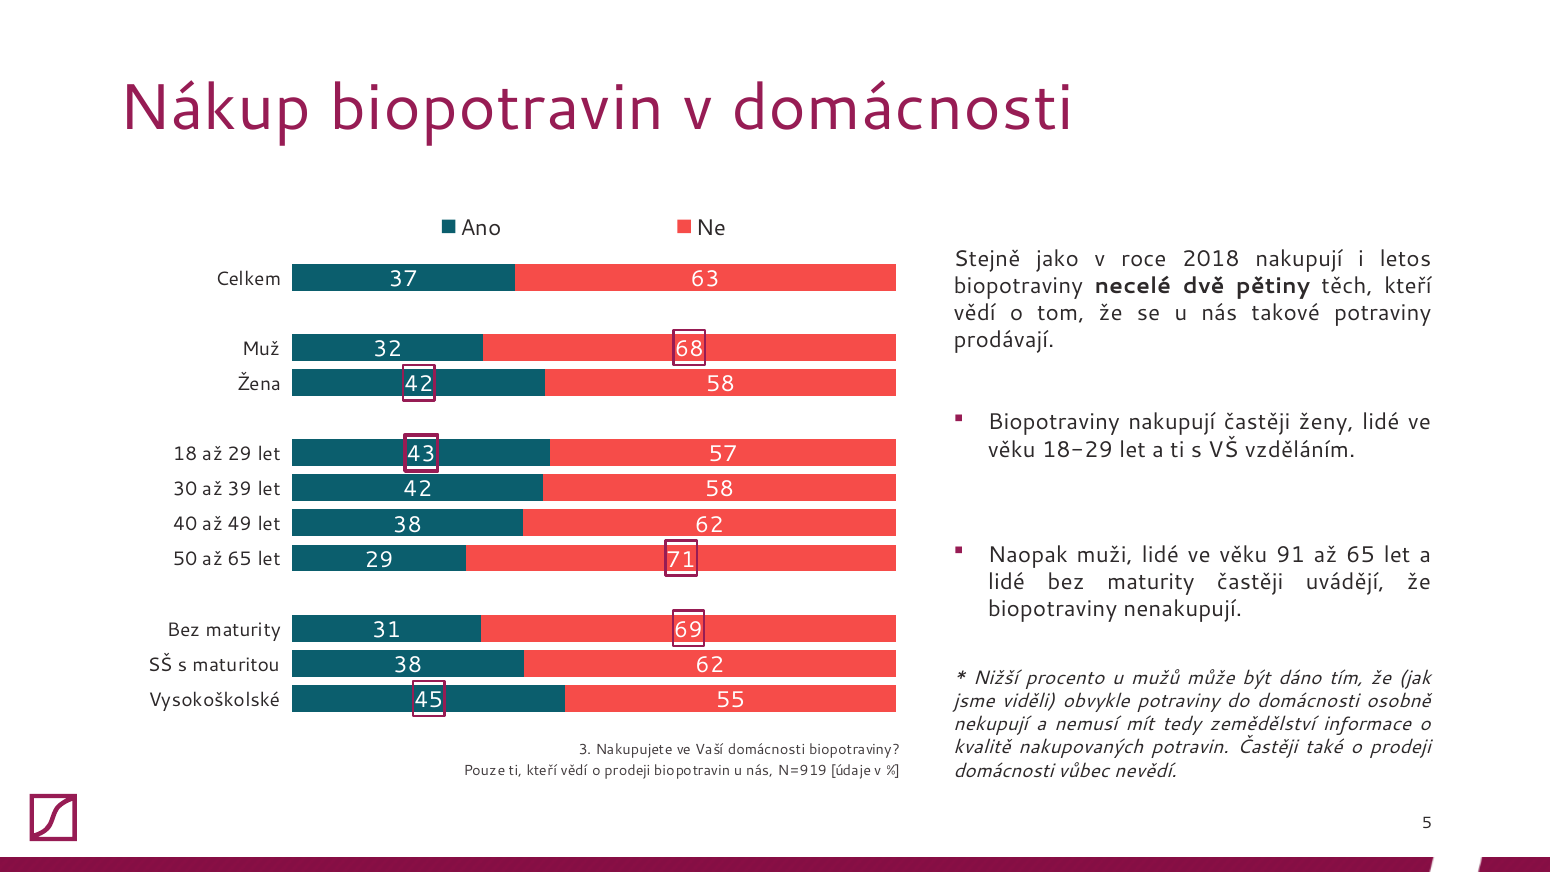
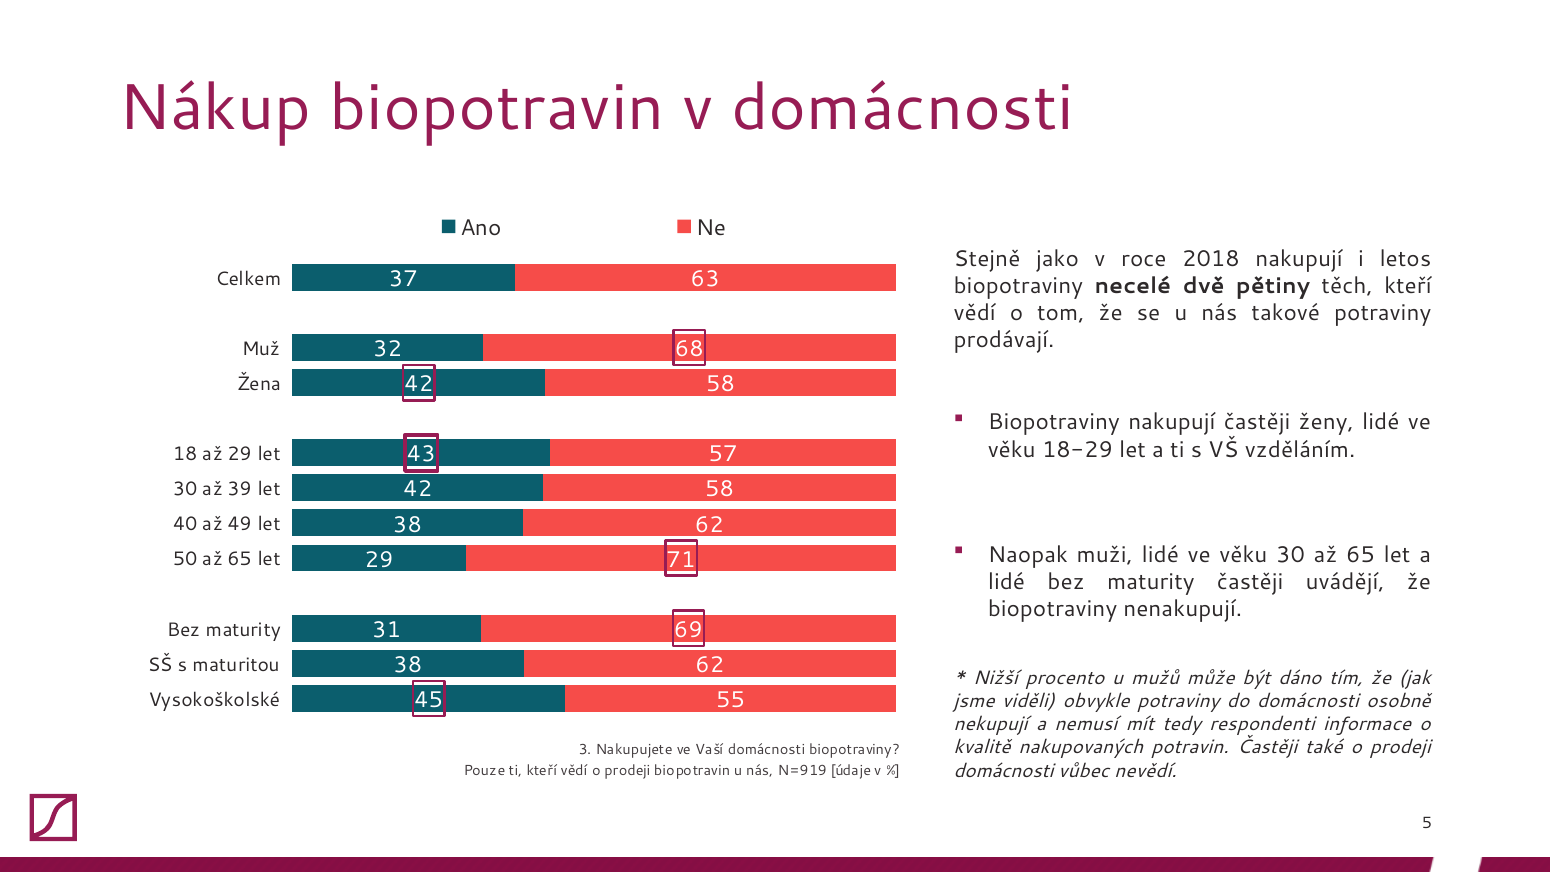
věku 91: 91 -> 30 (1291, 555)
zemědělství: zemědělství -> respondenti (1262, 724)
